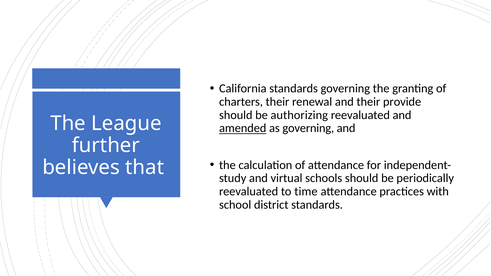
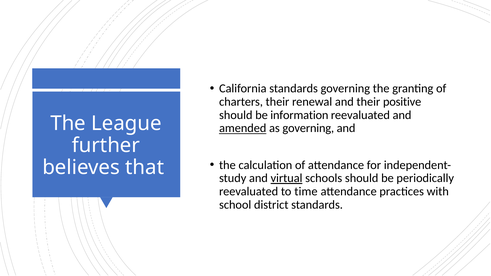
provide: provide -> positive (402, 102)
authorizing: authorizing -> information (299, 115)
virtual underline: none -> present (287, 178)
